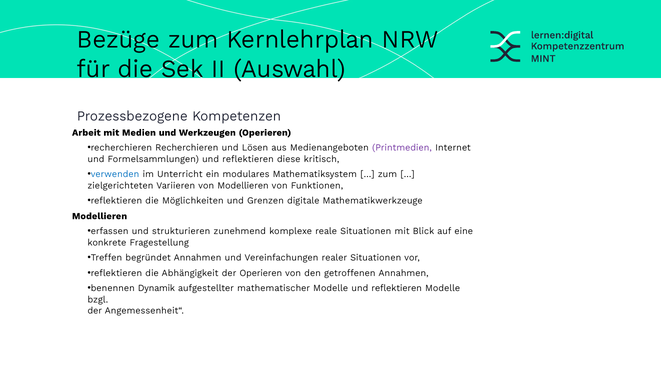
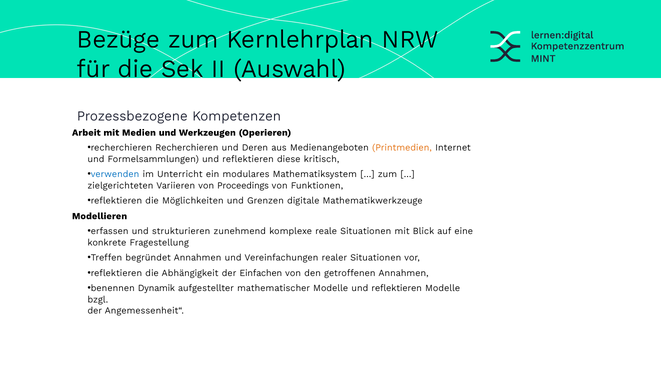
Lösen: Lösen -> Deren (255, 148)
Printmedien colour: purple -> orange (402, 148)
von Modellieren: Modellieren -> Proceedings (243, 185)
der Operieren: Operieren -> Einfachen (261, 273)
